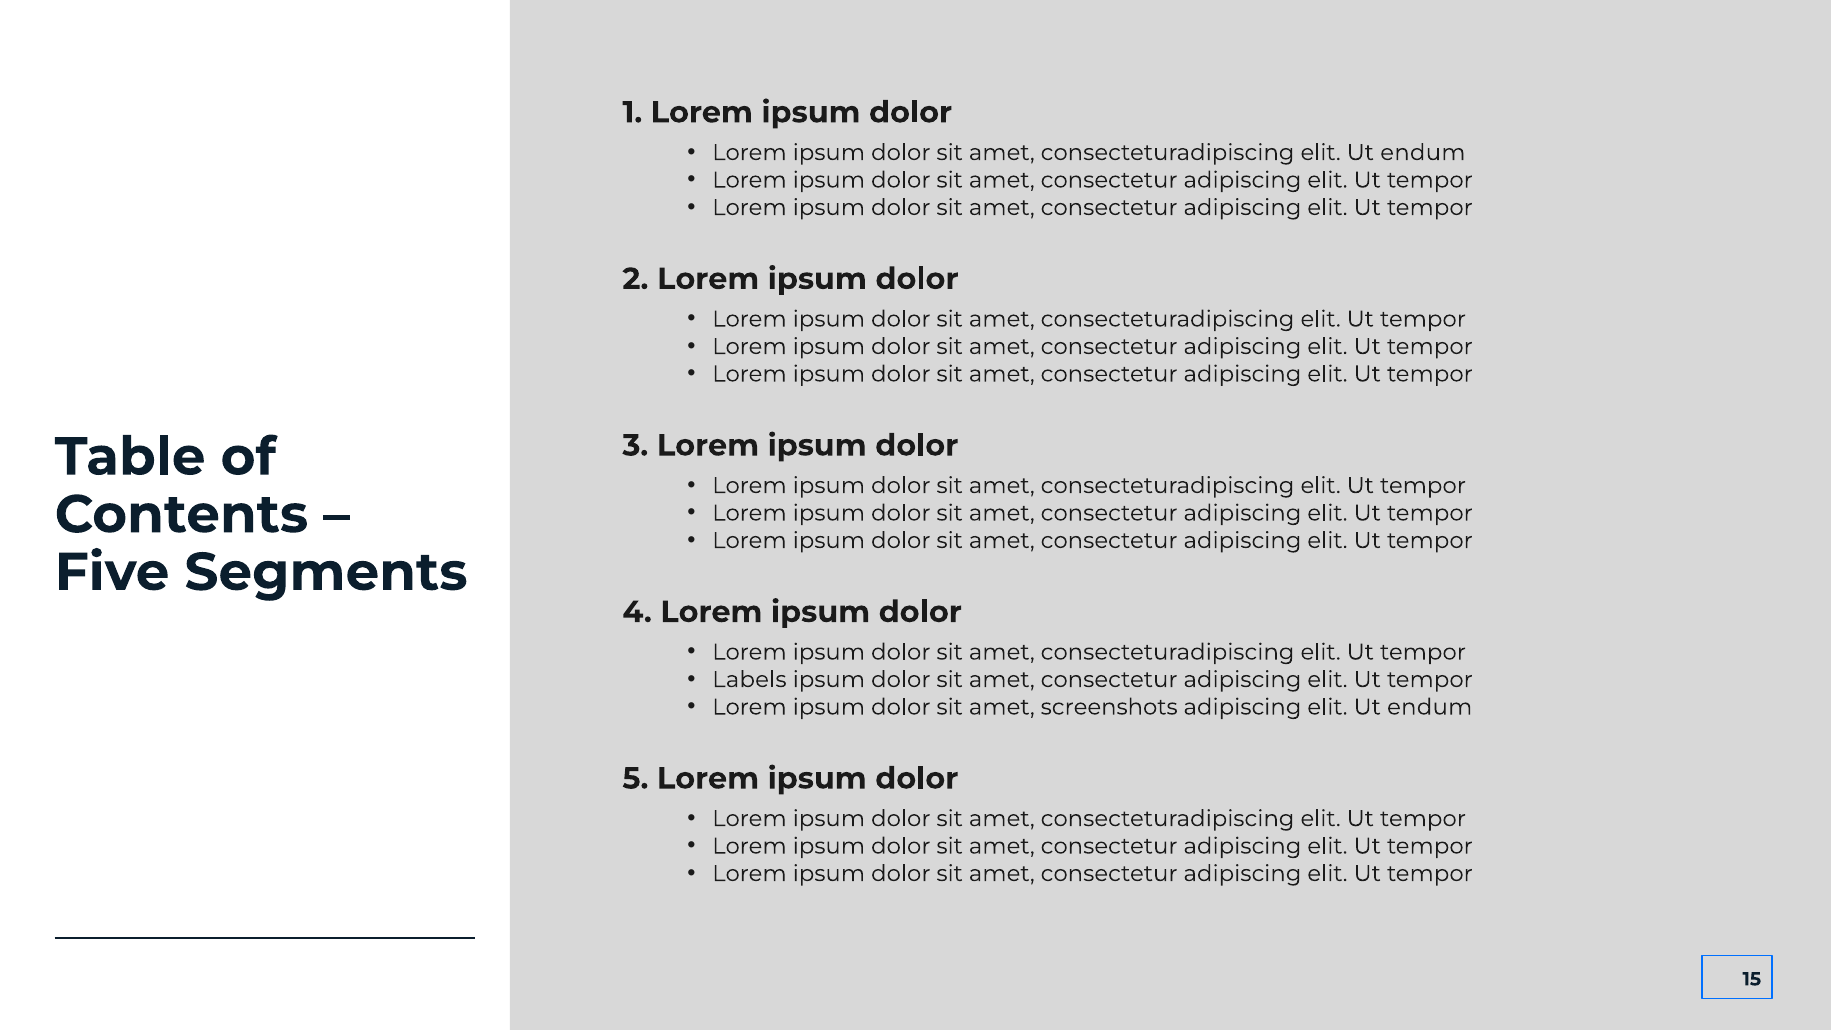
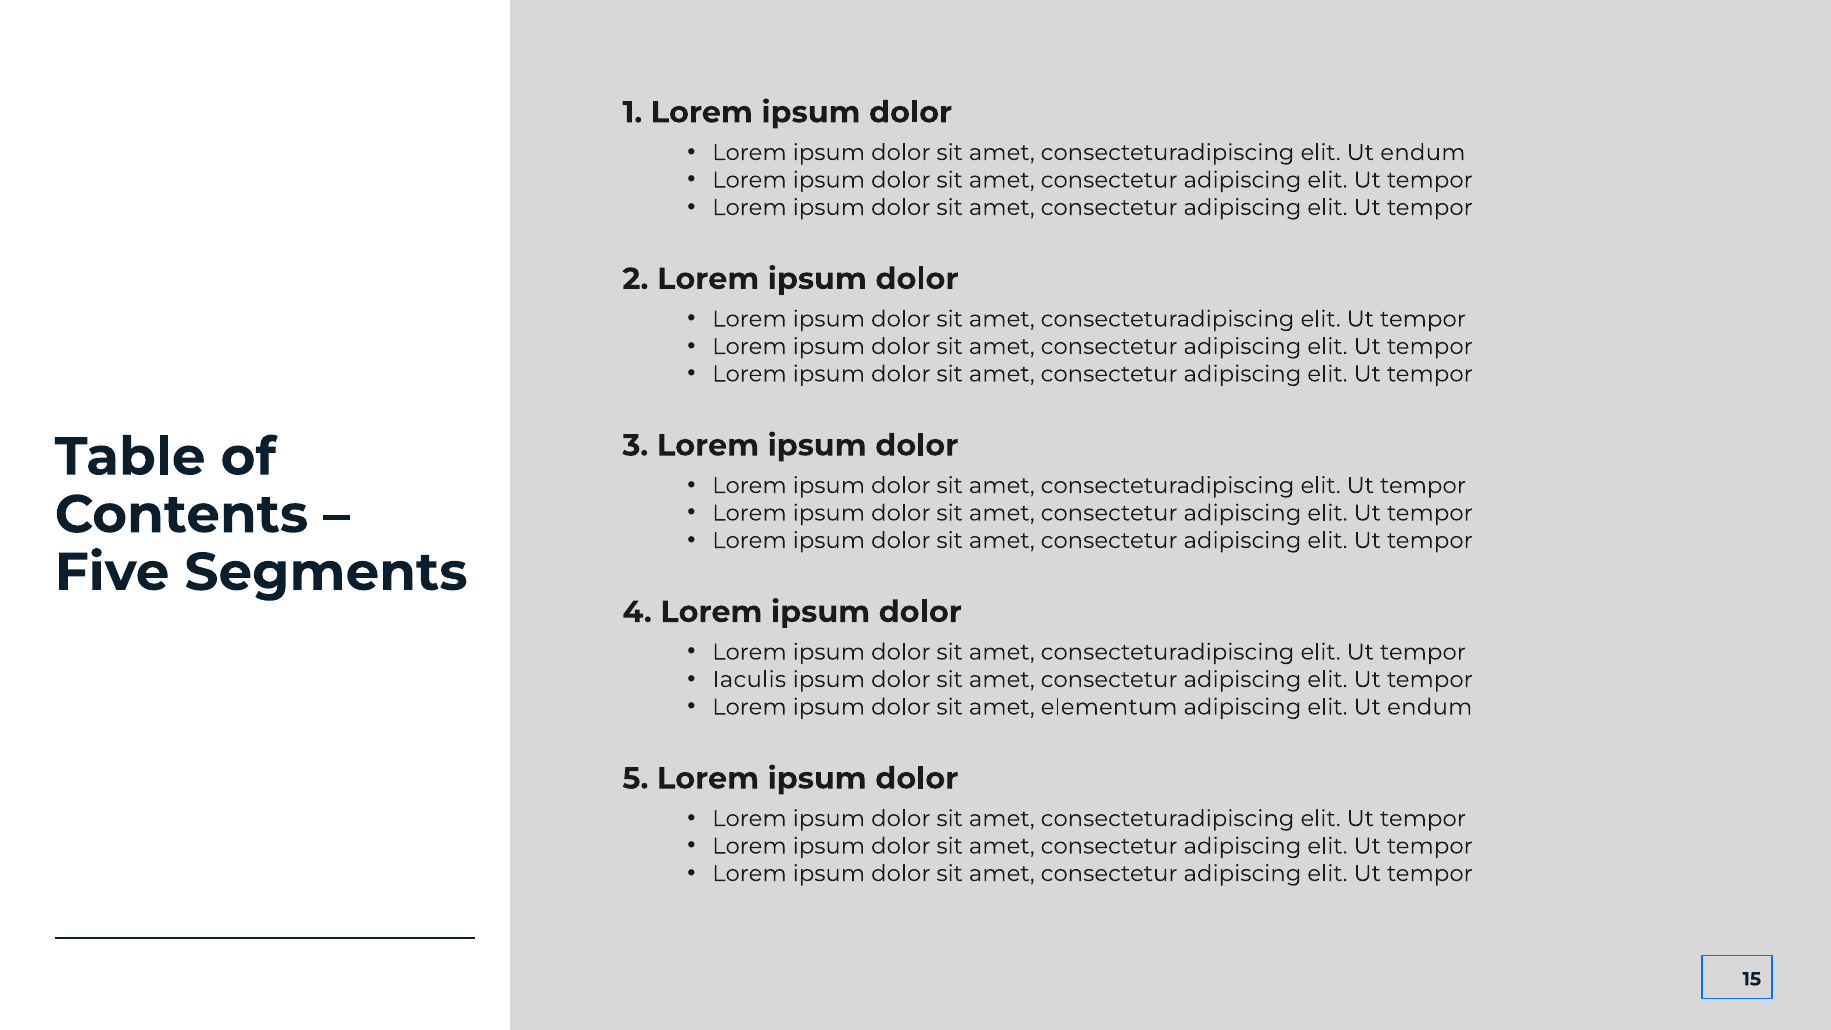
Labels: Labels -> Iaculis (749, 680)
screenshots: screenshots -> elementum (1109, 707)
